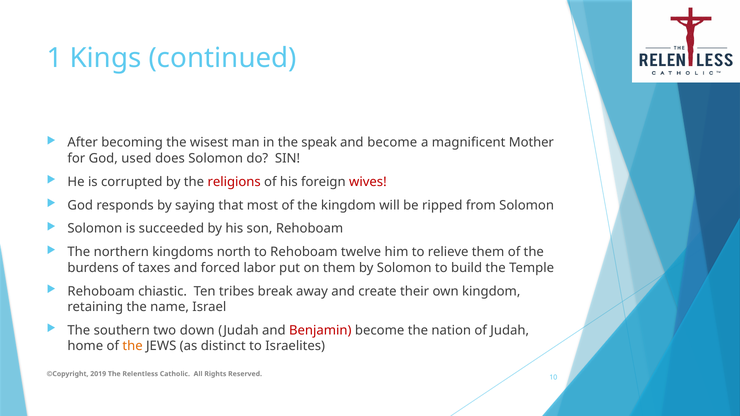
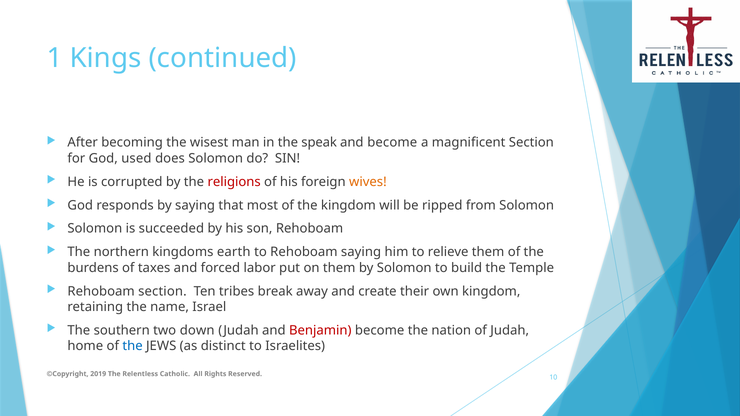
magnificent Mother: Mother -> Section (531, 143)
wives colour: red -> orange (368, 182)
north: north -> earth (234, 252)
Rehoboam twelve: twelve -> saying (361, 252)
Rehoboam chiastic: chiastic -> section (162, 291)
the colour: orange -> blue (133, 346)
